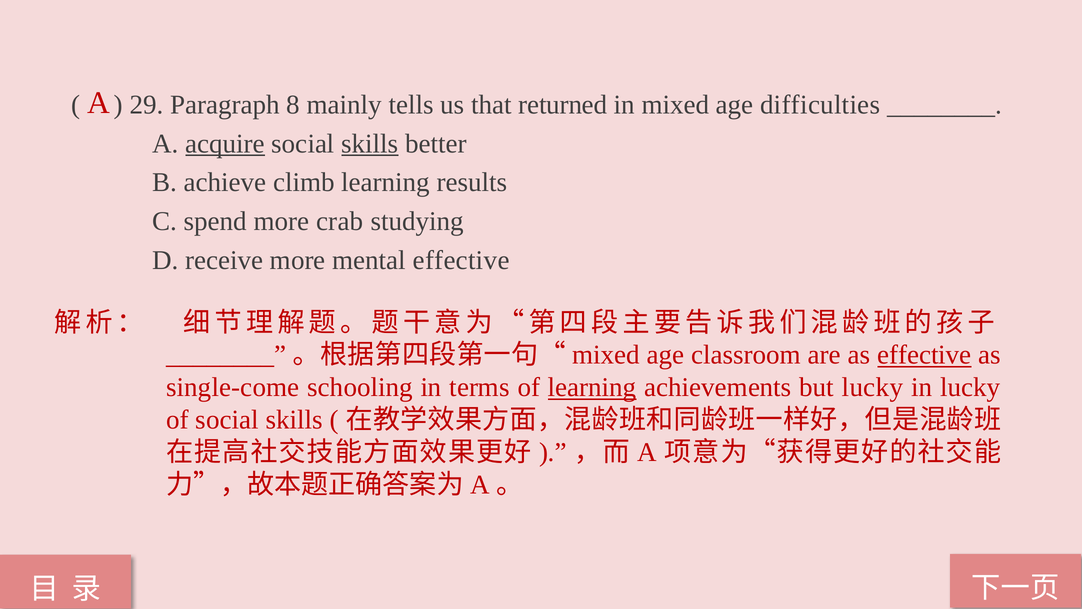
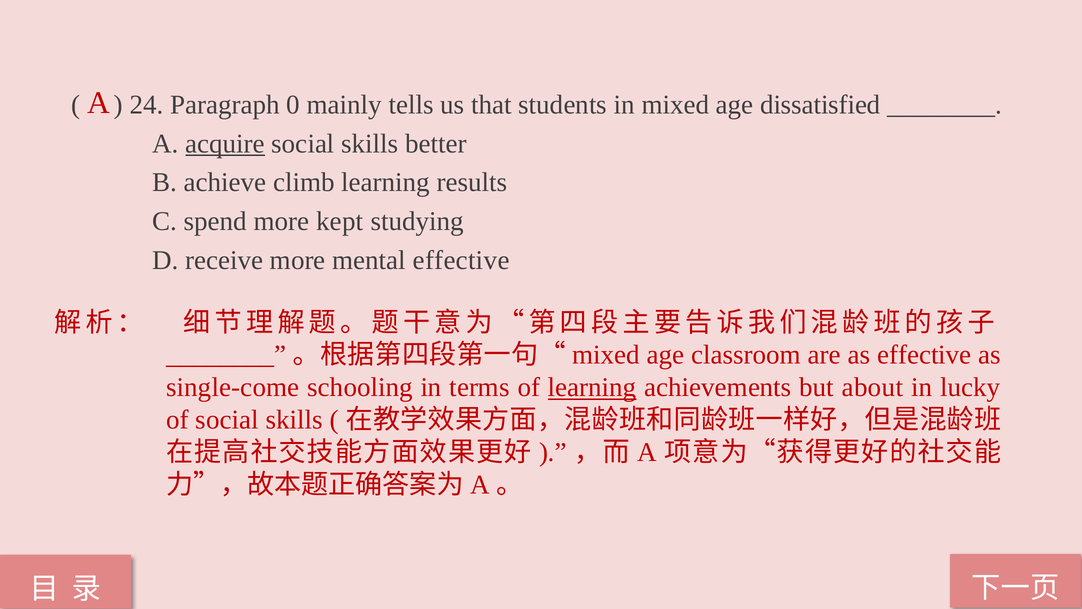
29: 29 -> 24 (147, 105)
8: 8 -> 0 (293, 105)
returned: returned -> students (563, 105)
difficulties: difficulties -> dissatisfied (820, 105)
skills underline: present -> none (370, 143)
crab: crab -> kept (340, 221)
effective underline: present -> none (924, 355)
but lucky: lucky -> about (872, 387)
